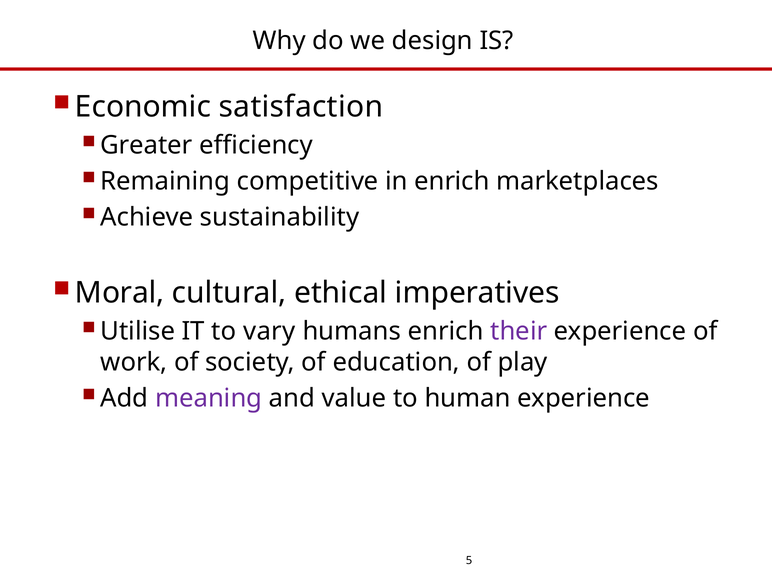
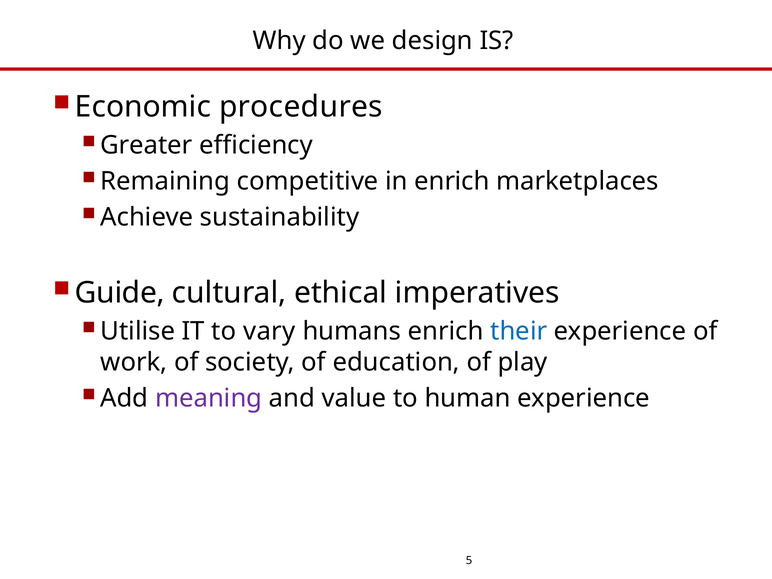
satisfaction: satisfaction -> procedures (301, 107)
Moral: Moral -> Guide (120, 293)
their colour: purple -> blue (519, 331)
